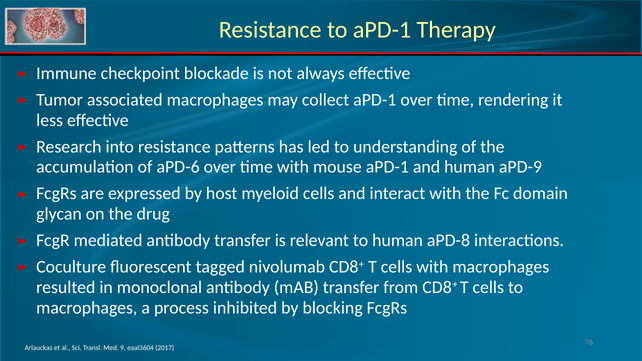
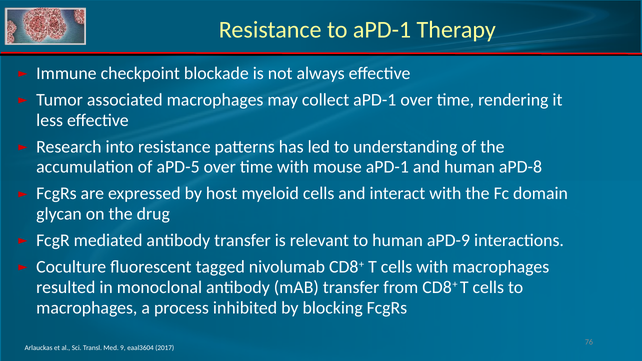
aPD-6: aPD-6 -> aPD-5 (178, 167)
aPD-9: aPD-9 -> aPD-8 (520, 167)
aPD-8: aPD-8 -> aPD-9 (449, 241)
